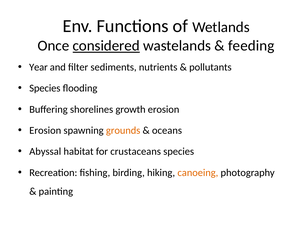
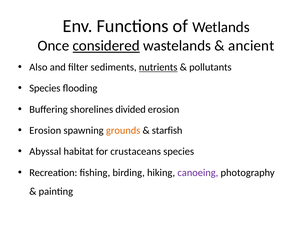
feeding: feeding -> ancient (251, 46)
Year: Year -> Also (38, 67)
nutrients underline: none -> present (158, 67)
growth: growth -> divided (131, 109)
oceans: oceans -> starfish (167, 130)
canoeing colour: orange -> purple (198, 173)
